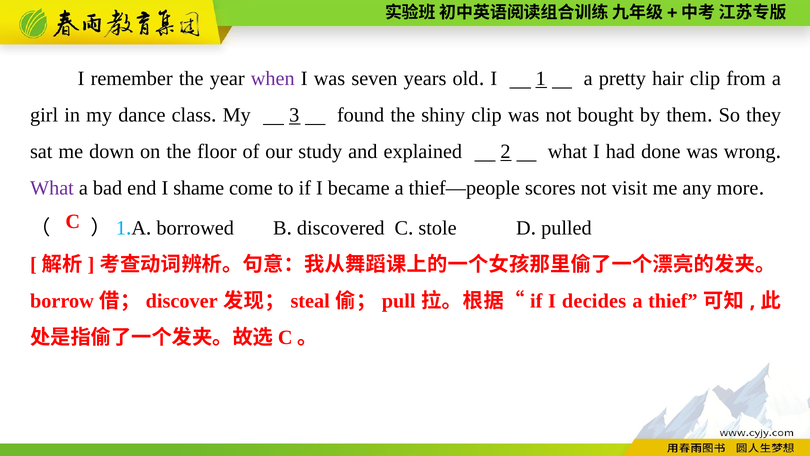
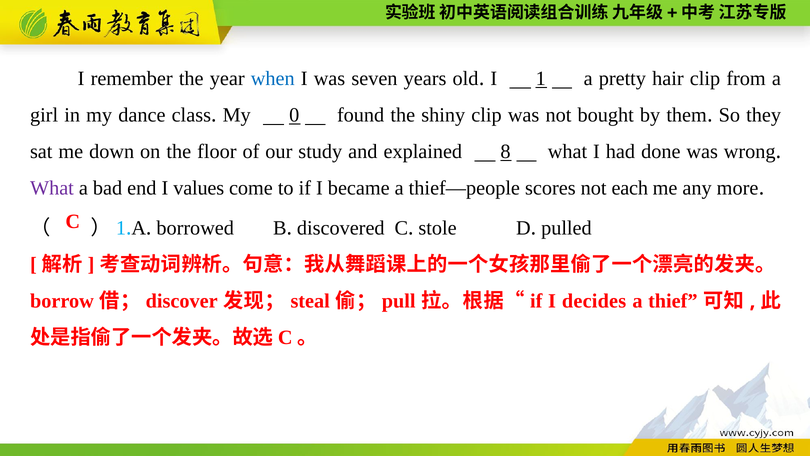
when colour: purple -> blue (273, 78)
3: 3 -> 0 (294, 115)
2: 2 -> 8 (505, 151)
shame: shame -> values (199, 188)
visit: visit -> each (630, 188)
